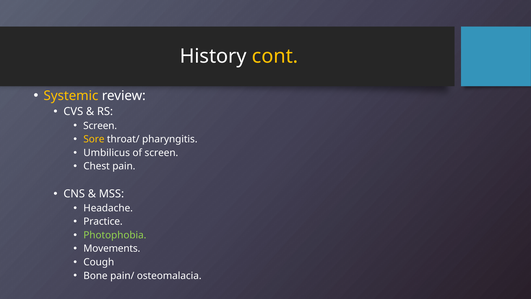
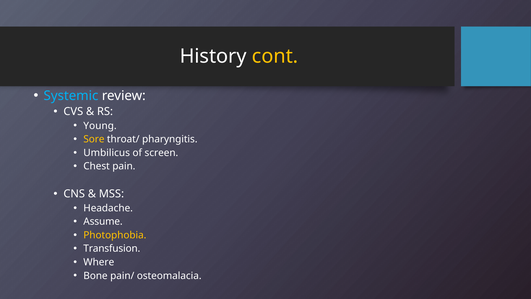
Systemic colour: yellow -> light blue (71, 96)
Screen: Screen -> Young (100, 126)
Practice: Practice -> Assume (103, 221)
Photophobia colour: light green -> yellow (115, 235)
Movements: Movements -> Transfusion (112, 248)
Cough: Cough -> Where (99, 262)
